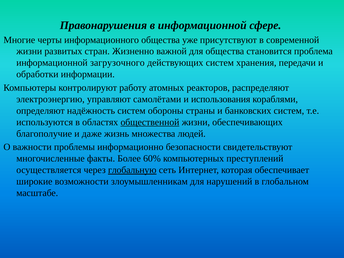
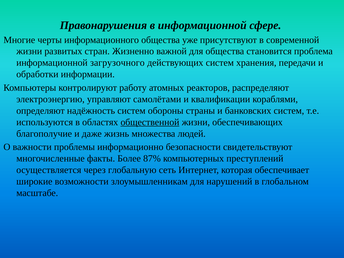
использования: использования -> квалификации (221, 99)
60%: 60% -> 87% (152, 159)
глобальную underline: present -> none (132, 170)
